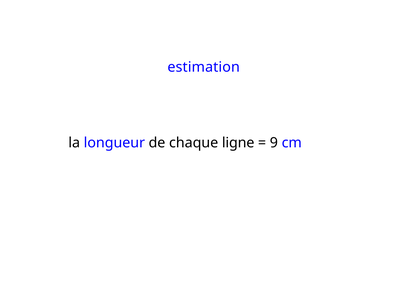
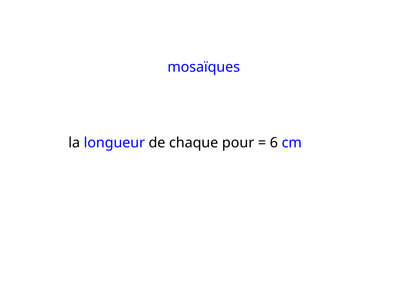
estimation: estimation -> mosaïques (204, 67)
ligne: ligne -> pour (238, 143)
9: 9 -> 6 (274, 143)
